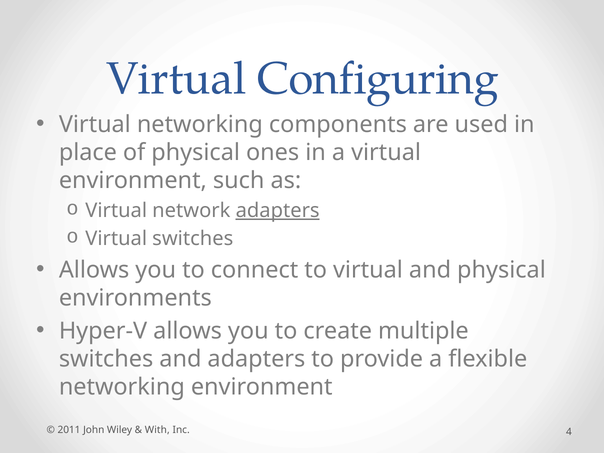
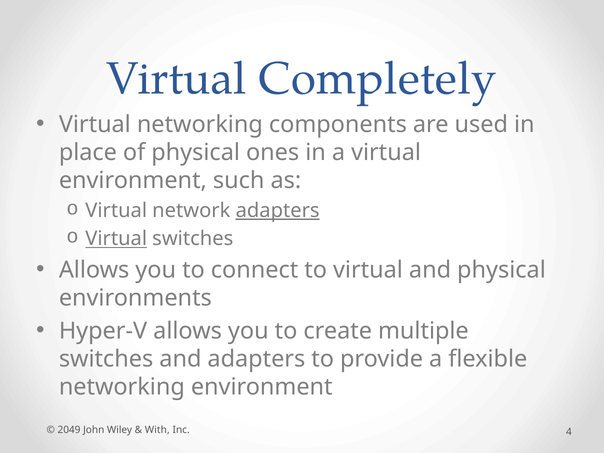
Configuring: Configuring -> Completely (377, 79)
Virtual underline: none -> present (116, 239)
2011: 2011 -> 2049 (69, 430)
